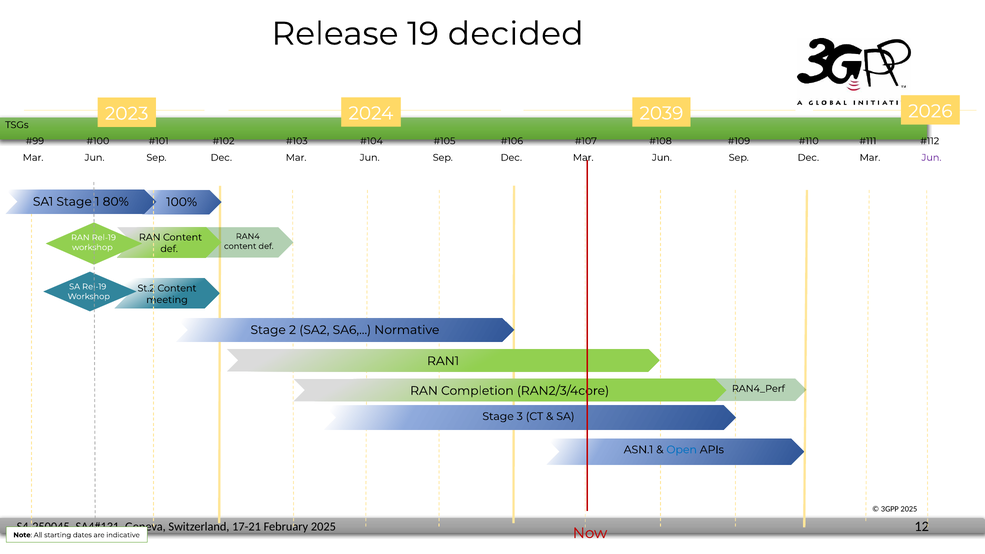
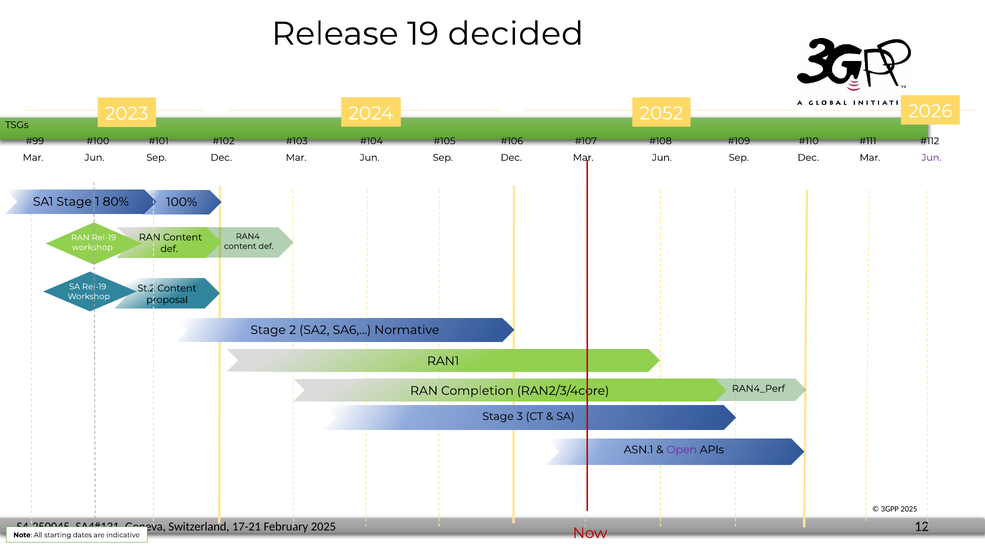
2039: 2039 -> 2052 (661, 113)
meeting: meeting -> proposal (167, 300)
Open colour: blue -> purple (682, 450)
